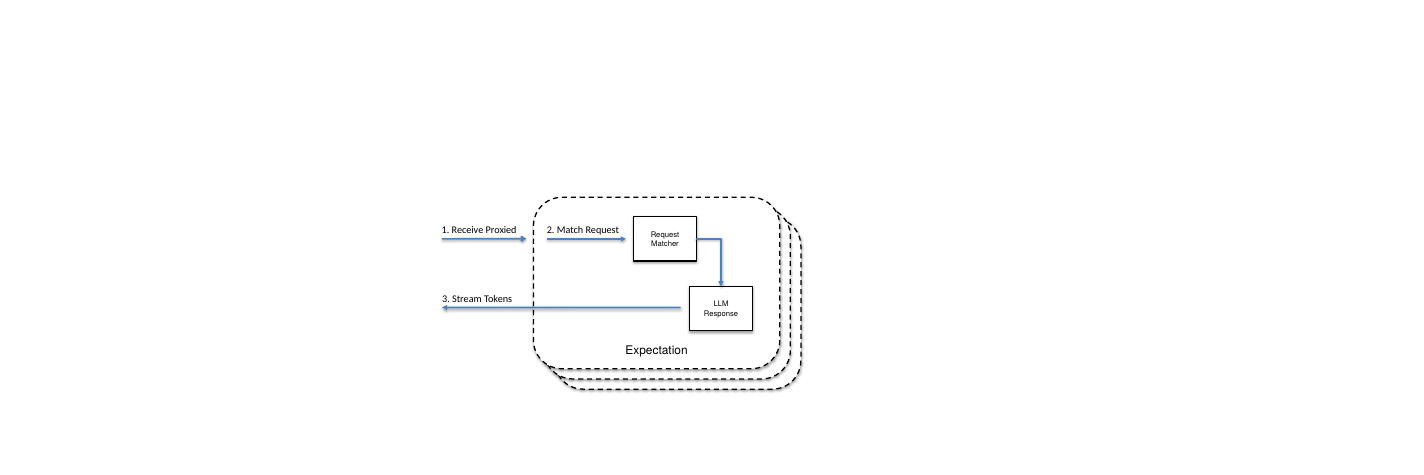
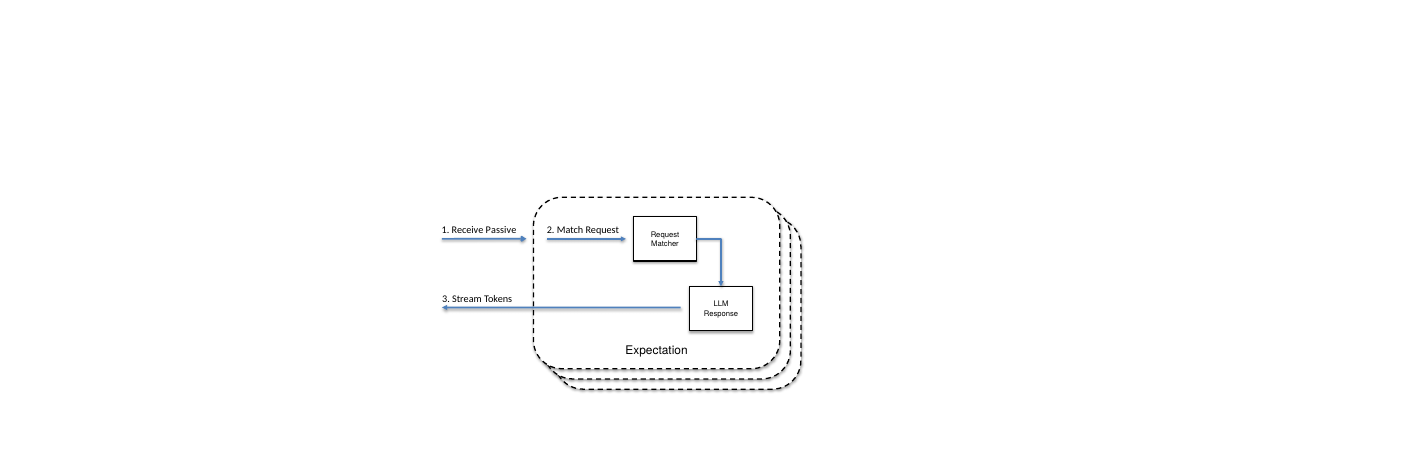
Proxied: Proxied -> Passive (501, 230)
